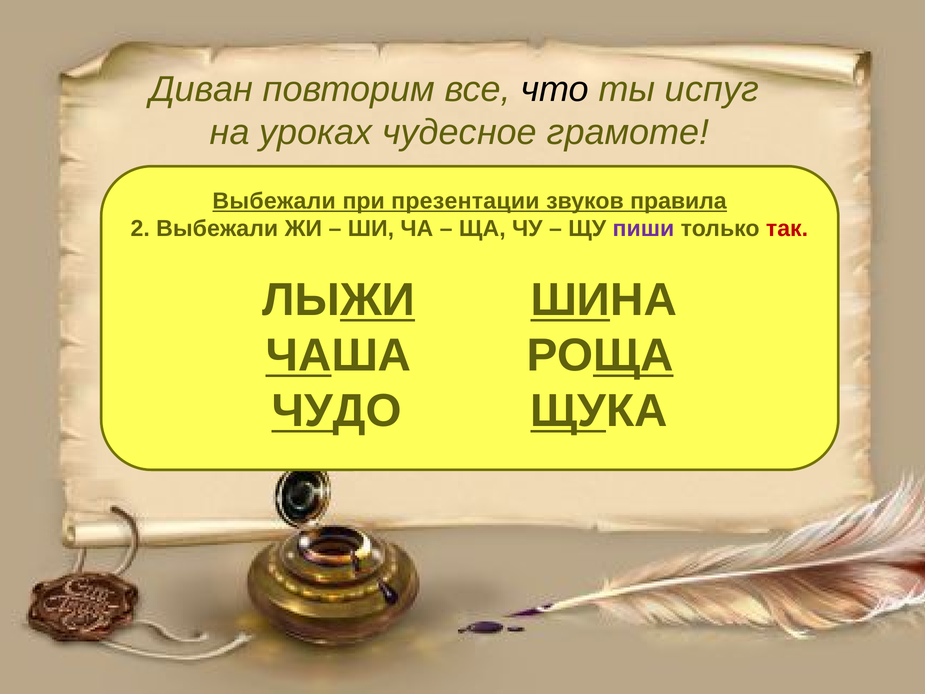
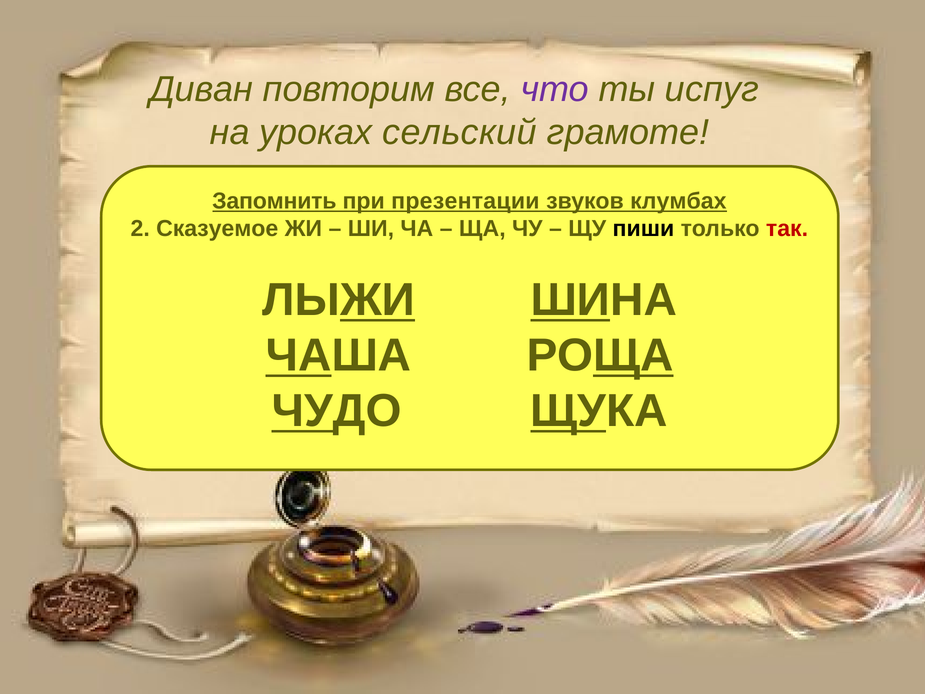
что colour: black -> purple (555, 89)
чудесное: чудесное -> сельский (459, 132)
Выбежали: Выбежали -> Запомнить (274, 201)
правила: правила -> клумбах (678, 201)
2 Выбежали: Выбежали -> Сказуемое (217, 229)
пиши colour: purple -> black (643, 229)
